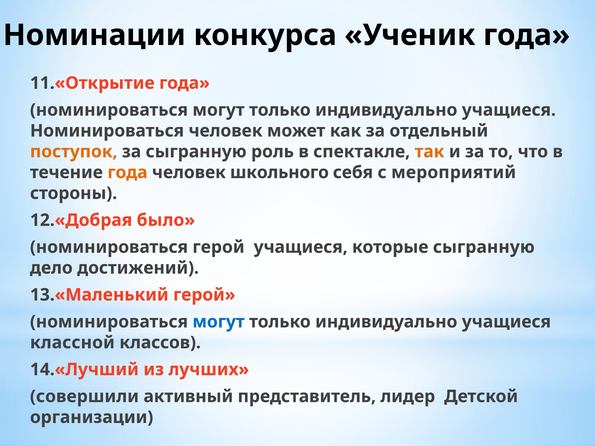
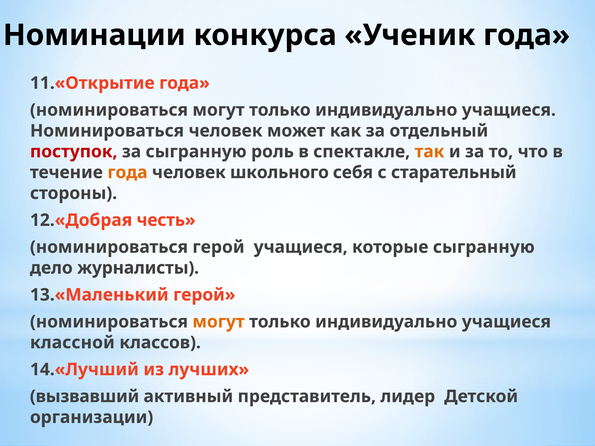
поступок colour: orange -> red (74, 152)
мероприятий: мероприятий -> старательный (454, 173)
было: было -> честь (166, 220)
достижений: достижений -> журналисты (138, 268)
могут colour: blue -> orange (219, 322)
совершили: совершили -> вызвавший (85, 397)
